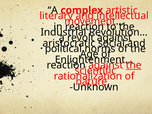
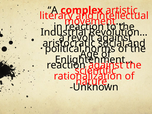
the underline: present -> none (134, 65)
